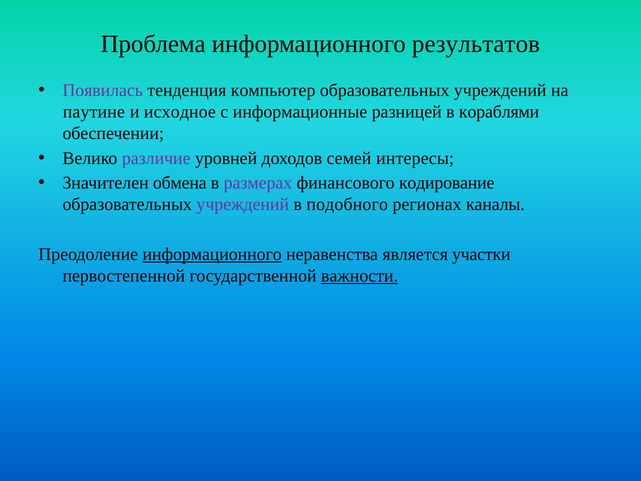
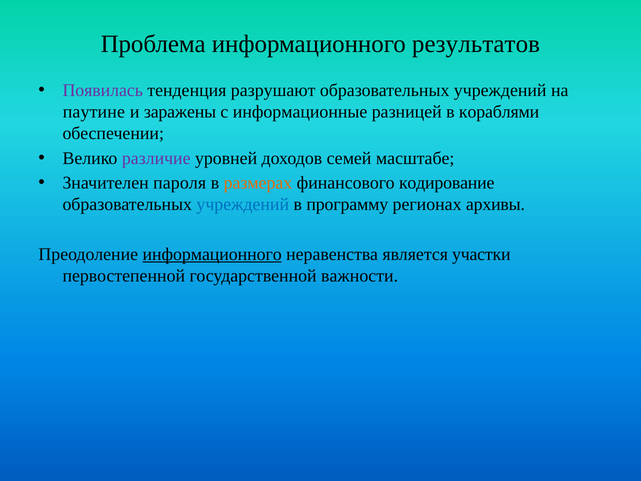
компьютер: компьютер -> разрушают (273, 90)
исходное: исходное -> заражены (180, 112)
интересы: интересы -> масштабе (415, 158)
обмена: обмена -> пароля (180, 183)
размерах colour: purple -> orange (258, 183)
учреждений colour: purple -> blue (243, 204)
подобного: подобного -> программу (347, 204)
каналы: каналы -> архивы (495, 204)
важности underline: present -> none (360, 276)
